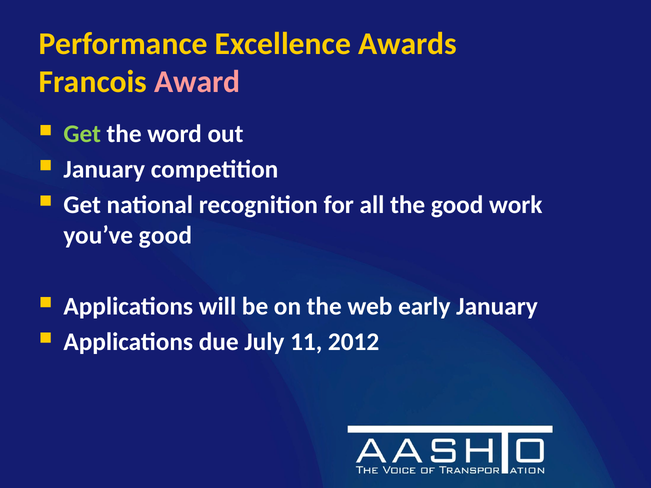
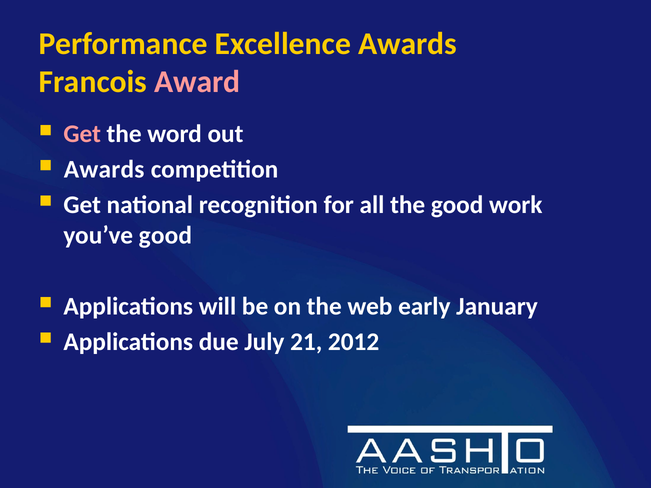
Get colour: light green -> pink (82, 134)
January: January -> Awards (104, 170)
11: 11 -> 21 (306, 342)
